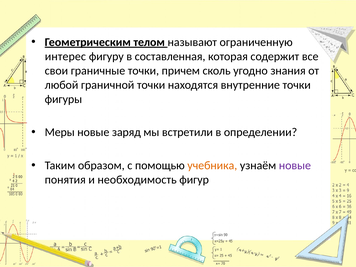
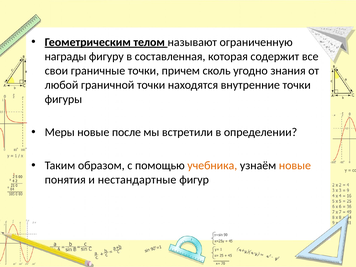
интерес: интерес -> награды (66, 56)
заряд: заряд -> после (126, 132)
новые colour: purple -> orange (295, 166)
необходимость: необходимость -> нестандартные (137, 180)
